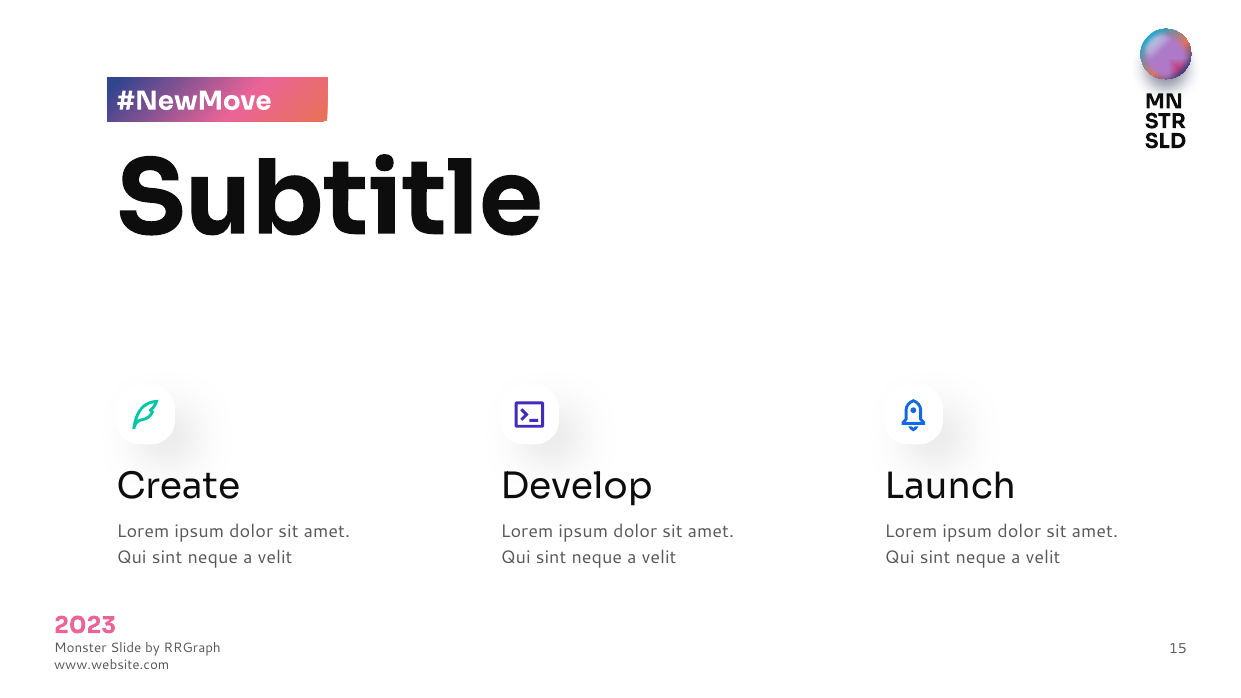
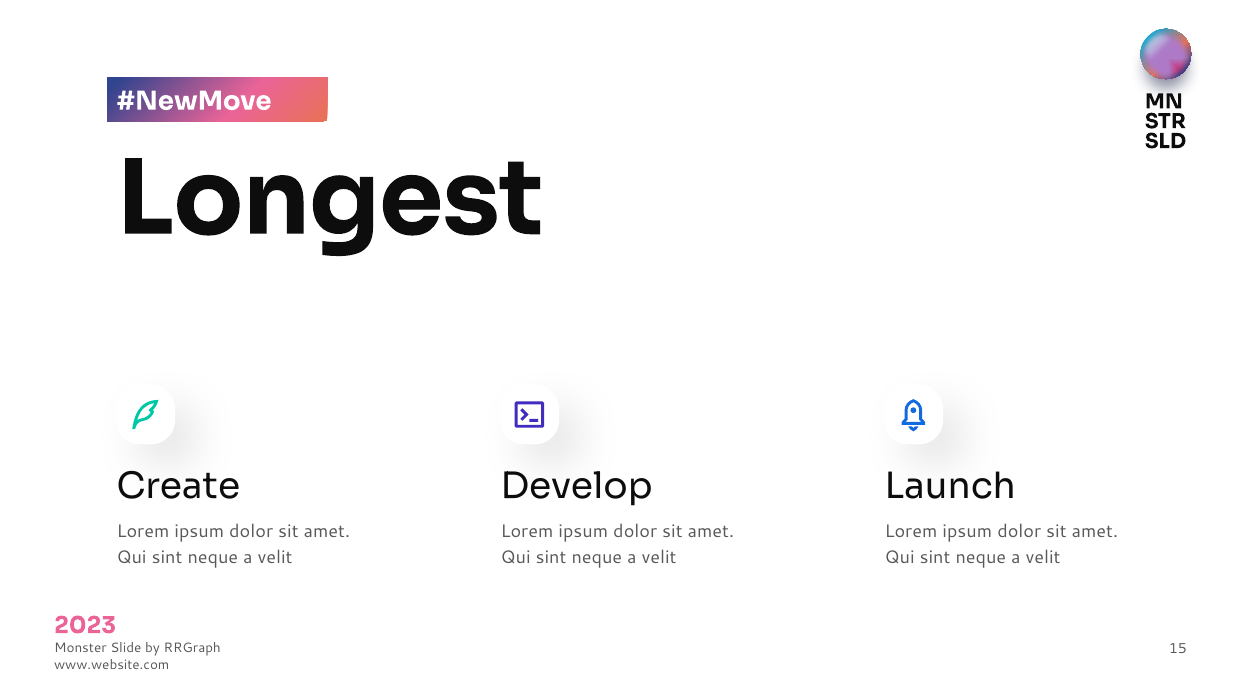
Subtitle: Subtitle -> Longest (330, 199)
